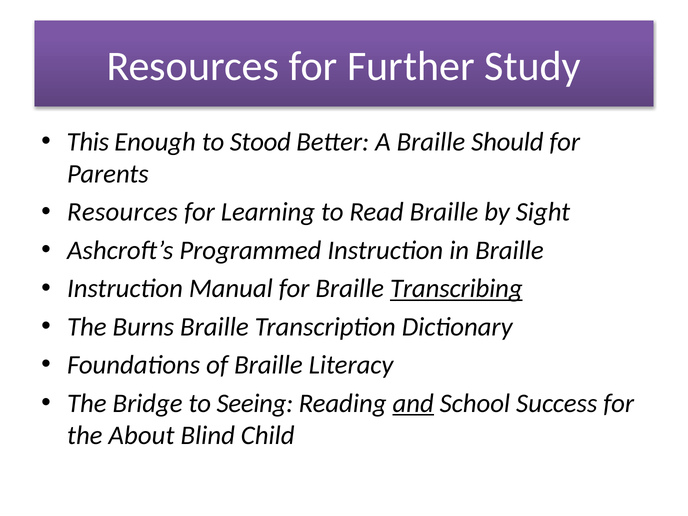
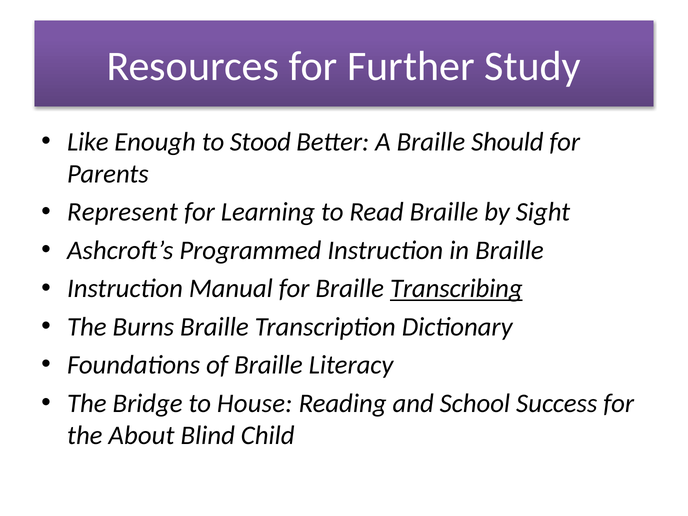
This: This -> Like (88, 142)
Resources: Resources -> Represent (122, 212)
Seeing: Seeing -> House (255, 403)
and underline: present -> none (413, 403)
